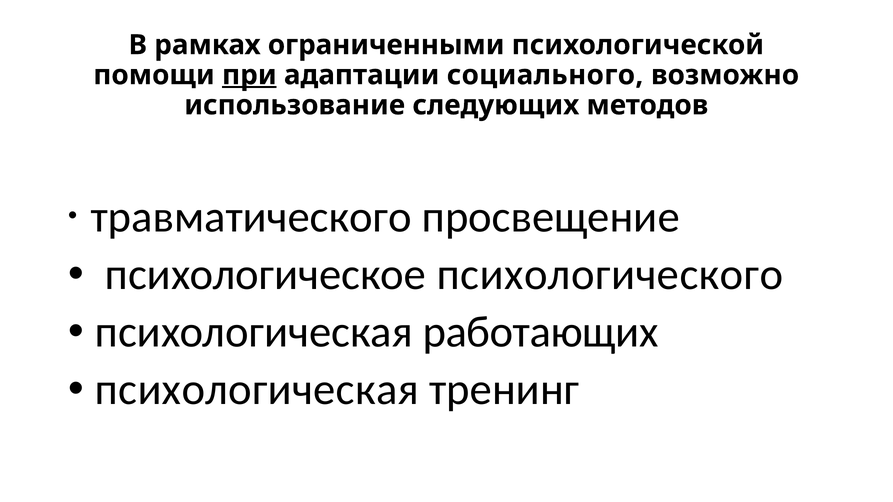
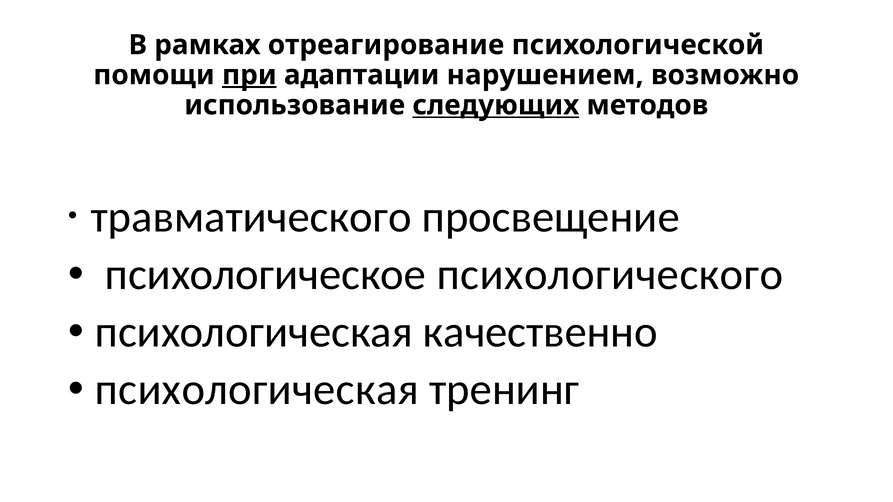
ограниченными: ограниченными -> отреагирование (386, 45)
социального: социального -> нарушением (545, 75)
следующих underline: none -> present (496, 105)
работающих: работающих -> качественно (540, 332)
